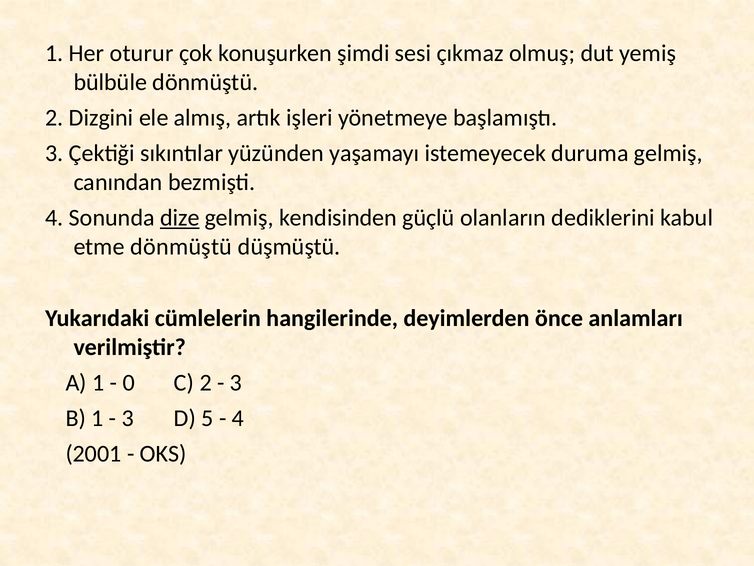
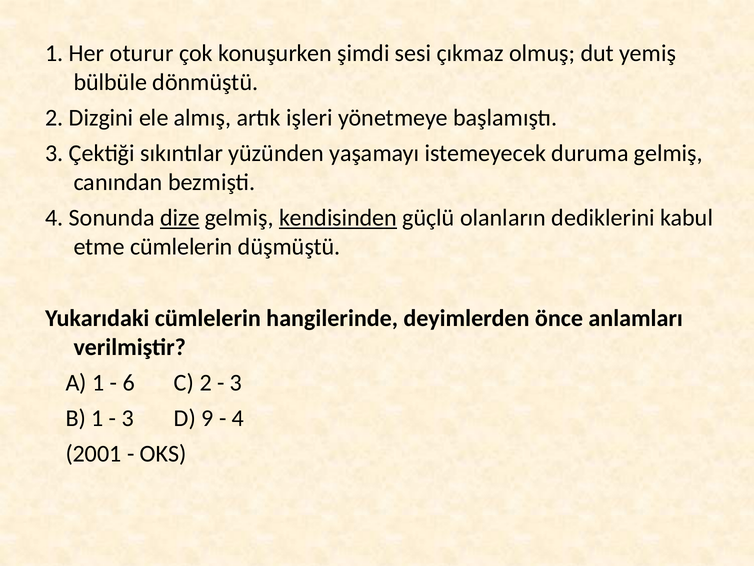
kendisinden underline: none -> present (338, 218)
etme dönmüştü: dönmüştü -> cümlelerin (181, 247)
0: 0 -> 6 (129, 382)
5: 5 -> 9 (207, 418)
